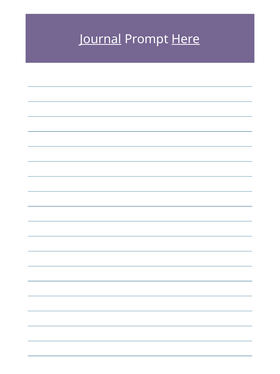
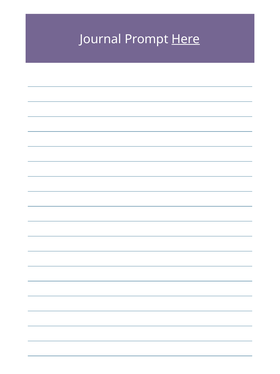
Journal underline: present -> none (101, 39)
